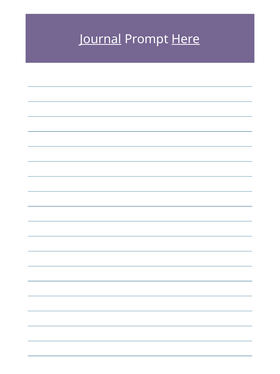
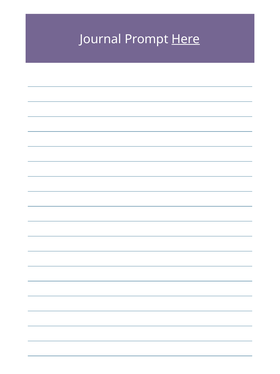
Journal underline: present -> none (101, 39)
